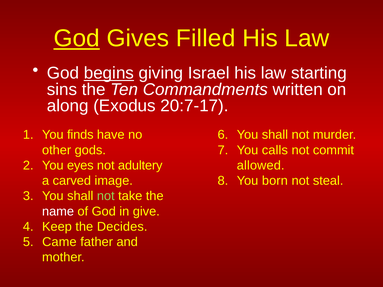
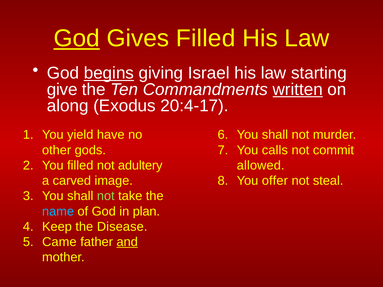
sins: sins -> give (62, 90)
written underline: none -> present (298, 90)
20:7-17: 20:7-17 -> 20:4-17 (195, 106)
finds: finds -> yield (80, 135)
You eyes: eyes -> filled (80, 166)
born: born -> offer (275, 181)
name colour: white -> light blue (58, 212)
give: give -> plan (146, 212)
Decides: Decides -> Disease (122, 227)
and underline: none -> present (127, 242)
